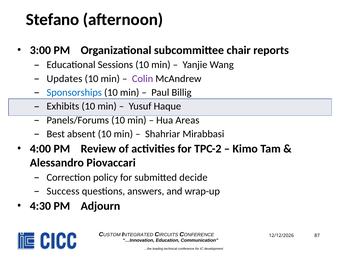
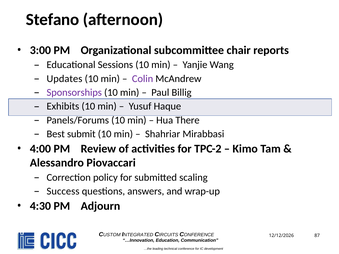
Sponsorships colour: blue -> purple (74, 93)
Areas: Areas -> There (187, 120)
absent: absent -> submit (81, 134)
decide: decide -> scaling (193, 178)
